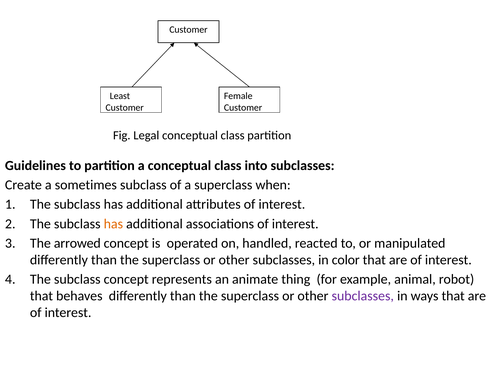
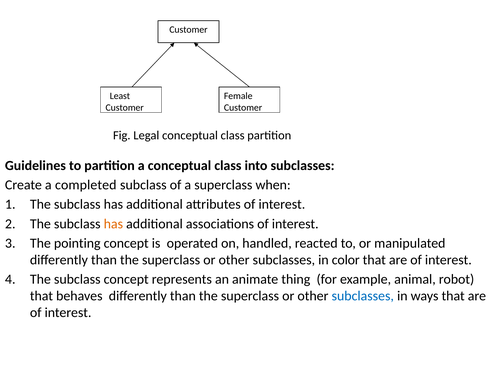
sometimes: sometimes -> completed (86, 185)
arrowed: arrowed -> pointing (77, 243)
subclasses colour: purple -> blue (363, 296)
